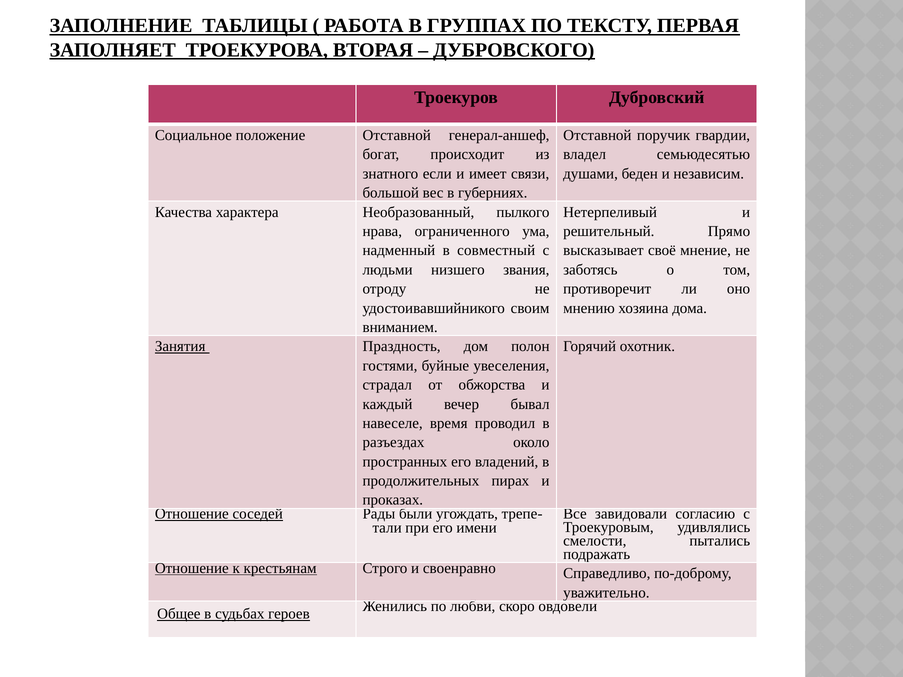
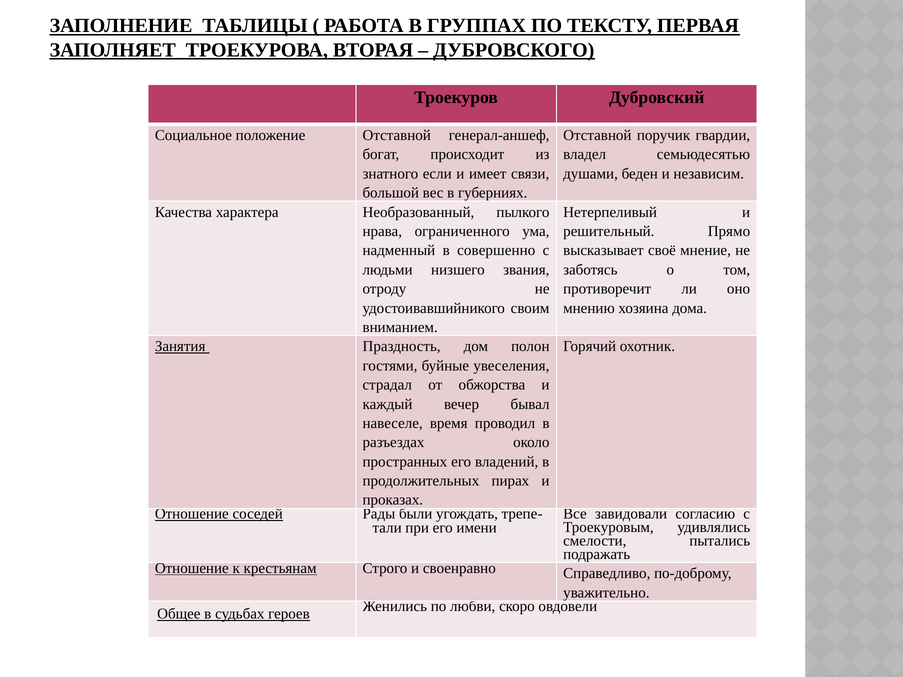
совместный: совместный -> совершенно (496, 251)
